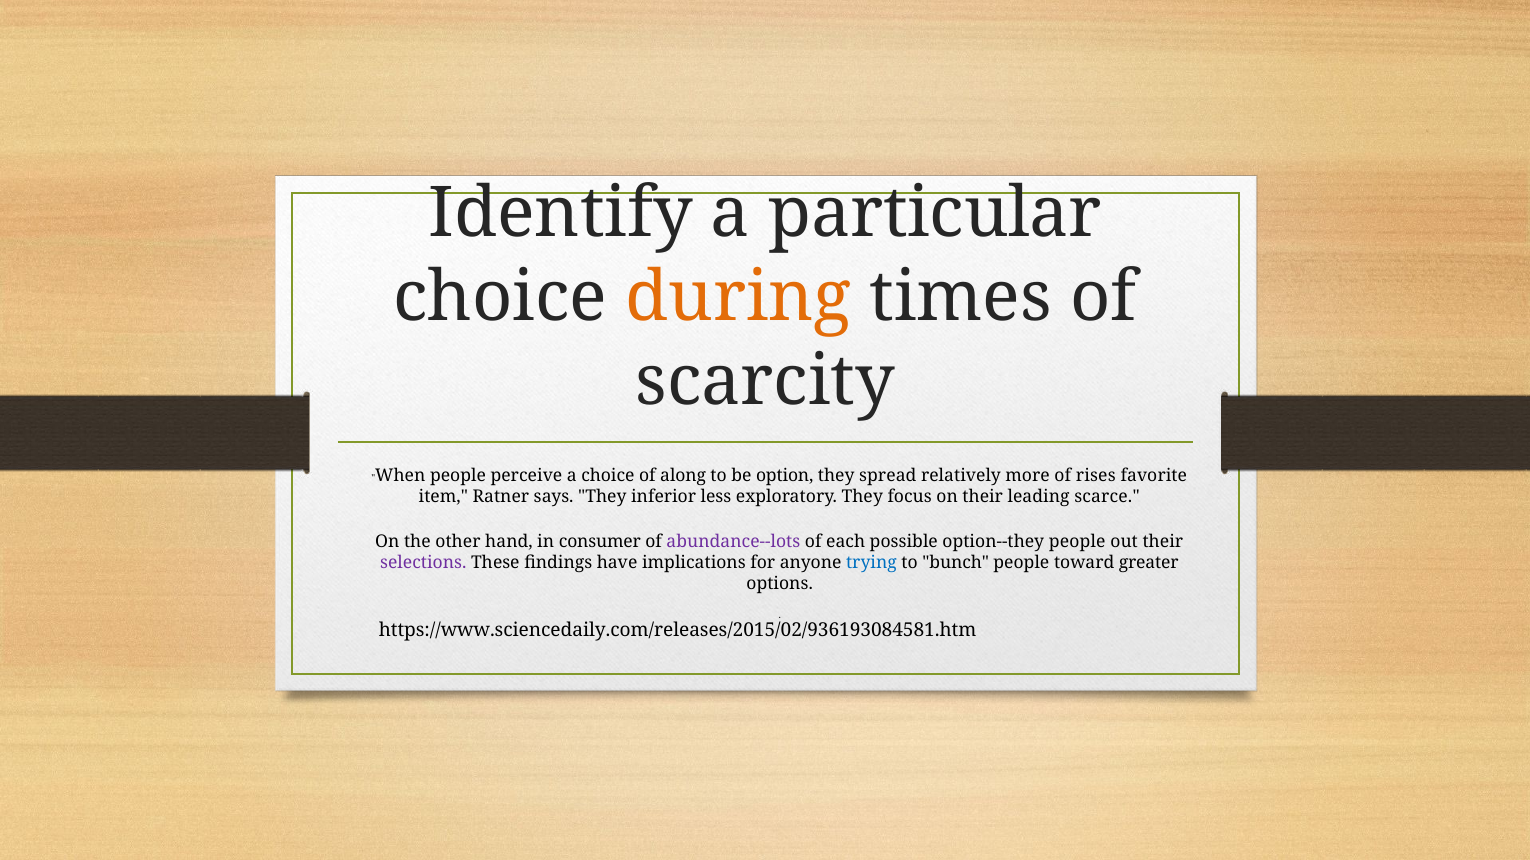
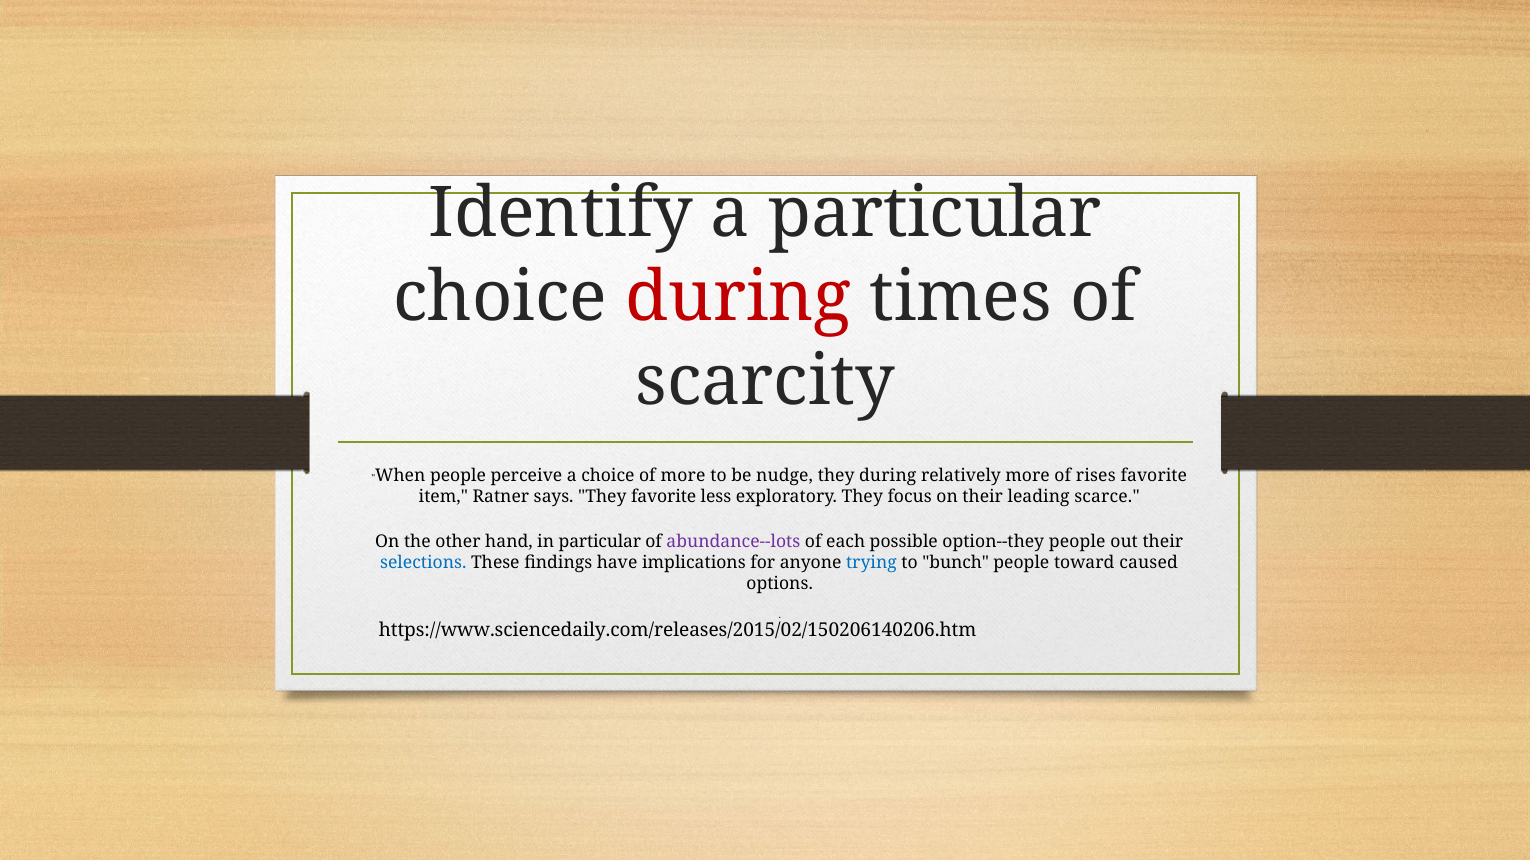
during colour: orange -> red (739, 298)
of along: along -> more (683, 476)
option: option -> nudge (785, 476)
they spread: spread -> during (888, 476)
They inferior: inferior -> favorite (664, 498)
in consumer: consumer -> particular (600, 542)
selections colour: purple -> blue (423, 563)
greater: greater -> caused (1149, 563)
https://www.sciencedaily.com/releases/2015/02/936193084581.htm: https://www.sciencedaily.com/releases/2015/02/936193084581.htm -> https://www.sciencedaily.com/releases/2015/02/150206140206.htm (678, 631)
